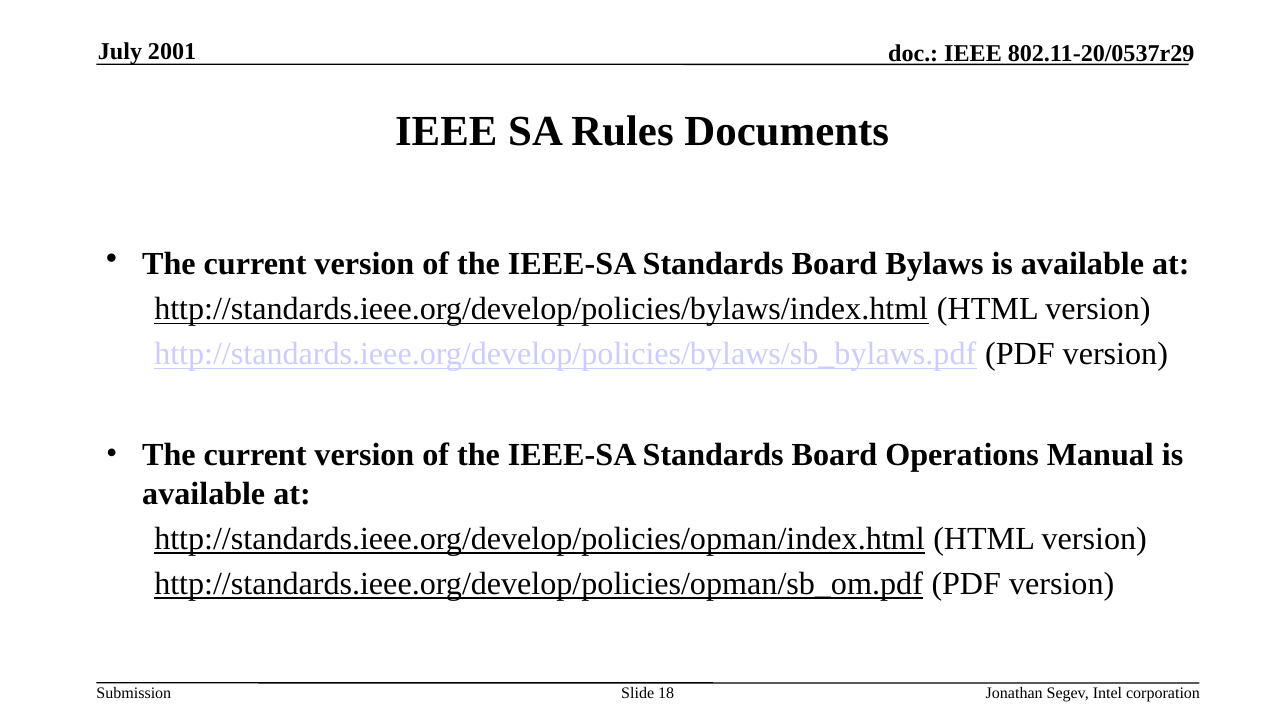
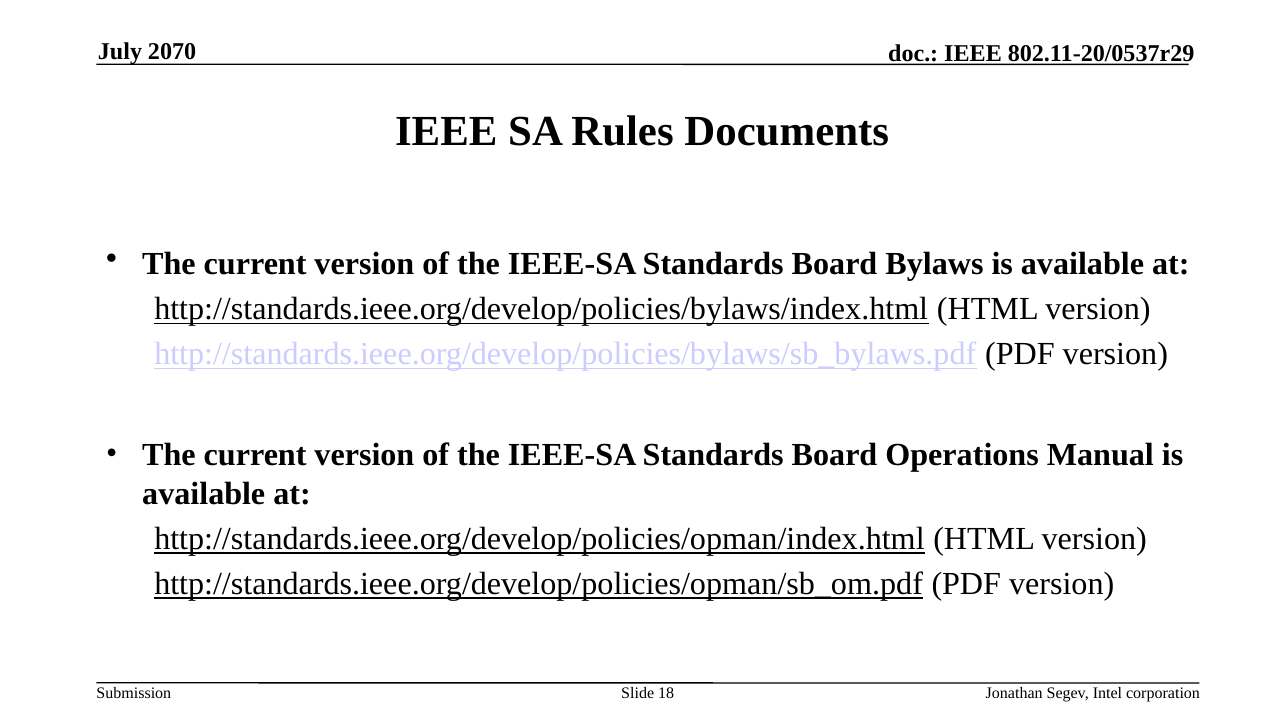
2001: 2001 -> 2070 (172, 51)
